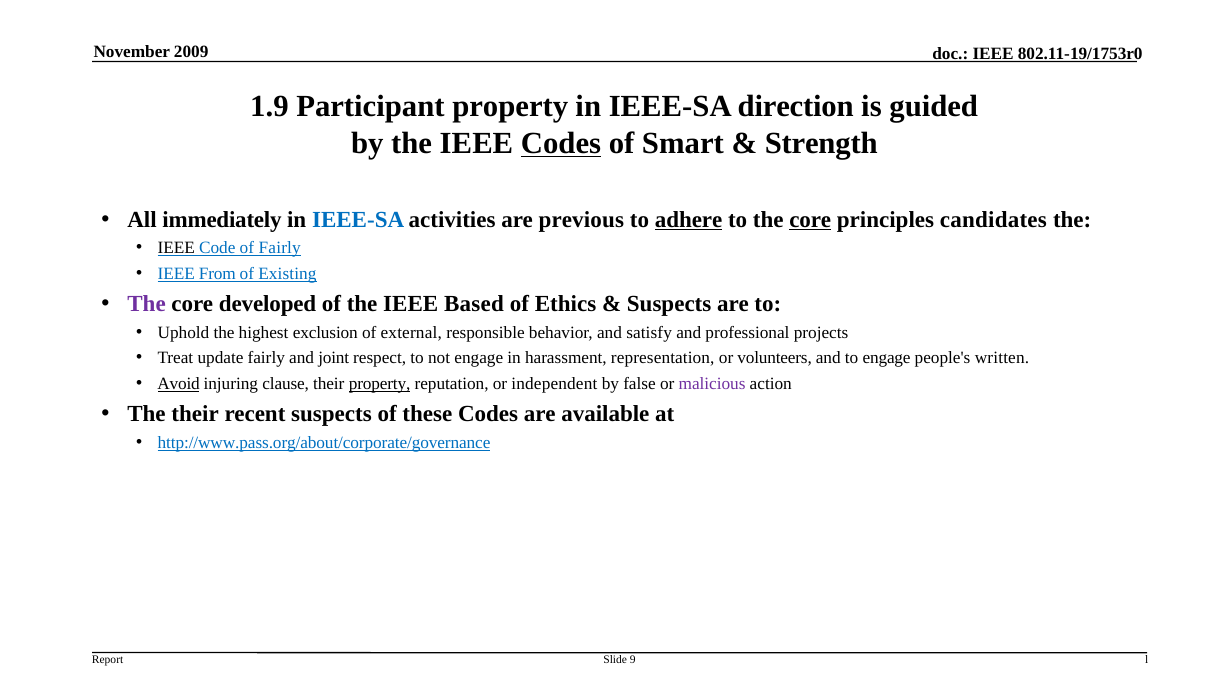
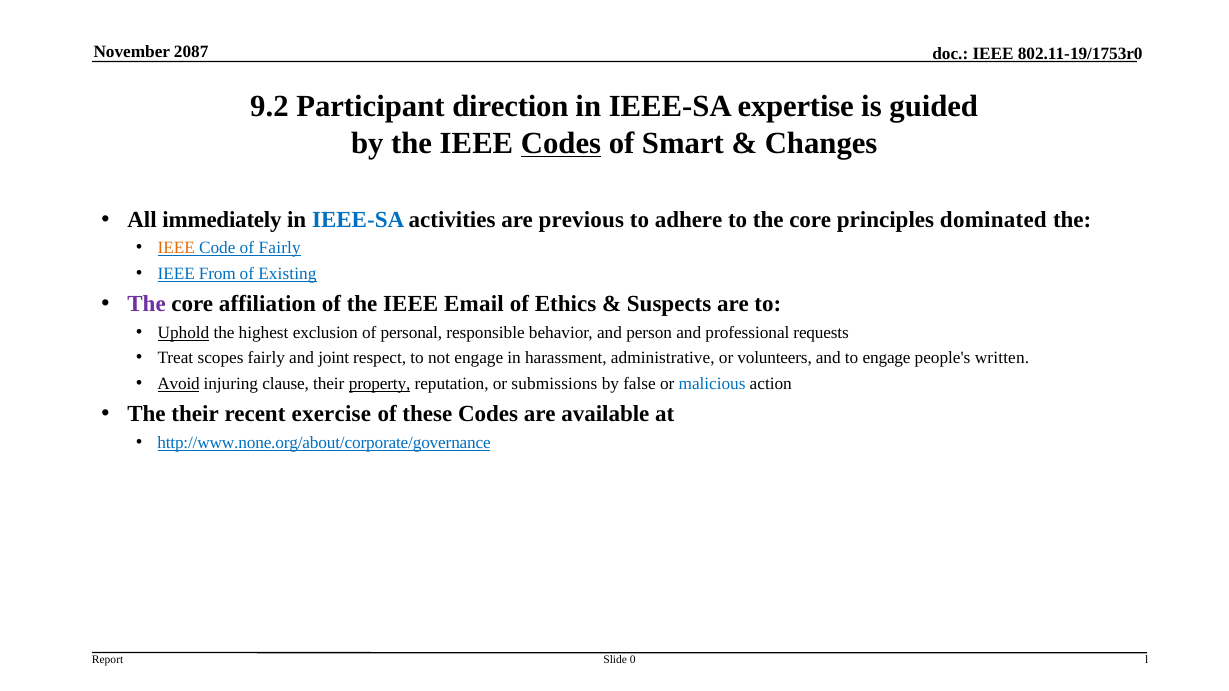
2009: 2009 -> 2087 (191, 52)
1.9: 1.9 -> 9.2 (269, 107)
Participant property: property -> direction (510, 107)
direction: direction -> expertise (796, 107)
Strength: Strength -> Changes (821, 143)
adhere underline: present -> none (689, 220)
core underline: present -> none (810, 220)
candidates: candidates -> dominated (993, 220)
IEEE colour: black -> orange (176, 248)
developed: developed -> affiliation (268, 304)
Based: Based -> Email (474, 304)
Uphold underline: none -> present (183, 333)
external: external -> personal (411, 333)
satisfy: satisfy -> person (649, 333)
projects: projects -> requests (821, 333)
update: update -> scopes (221, 358)
representation: representation -> administrative (663, 358)
independent: independent -> submissions (554, 384)
malicious colour: purple -> blue (712, 384)
recent suspects: suspects -> exercise (331, 414)
http://www.pass.org/about/corporate/governance: http://www.pass.org/about/corporate/governance -> http://www.none.org/about/corporate/governance (324, 443)
9: 9 -> 0 (633, 660)
